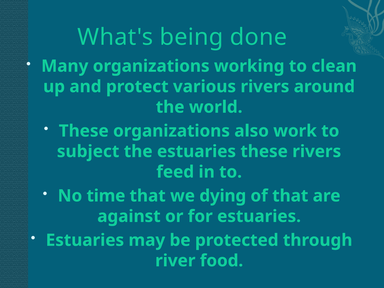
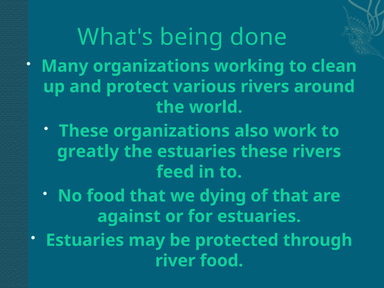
subject: subject -> greatly (88, 151)
No time: time -> food (106, 196)
